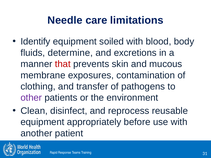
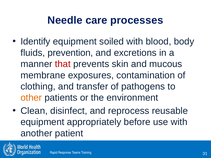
limitations: limitations -> processes (137, 20)
determine: determine -> prevention (70, 53)
other colour: purple -> orange (31, 98)
